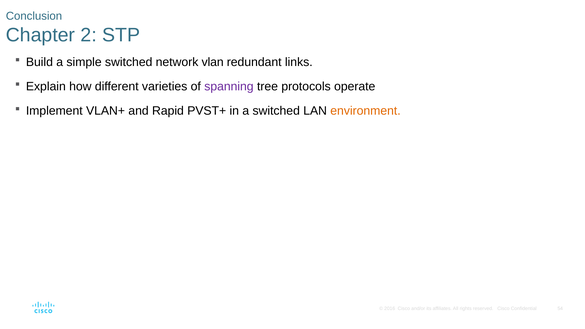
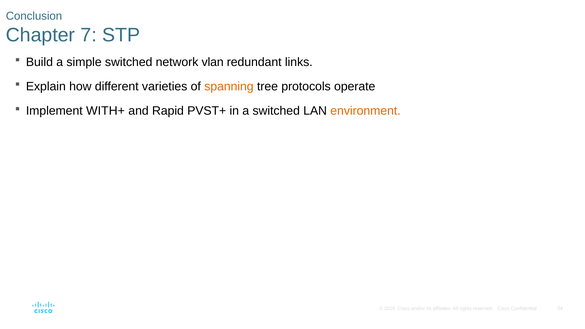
2: 2 -> 7 (89, 35)
spanning colour: purple -> orange (229, 87)
VLAN+: VLAN+ -> WITH+ (105, 111)
